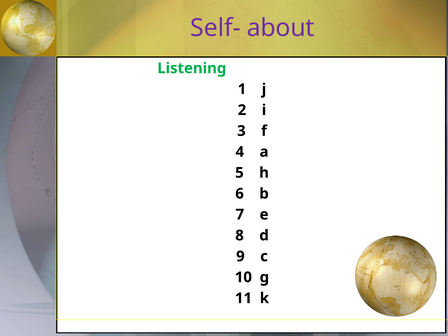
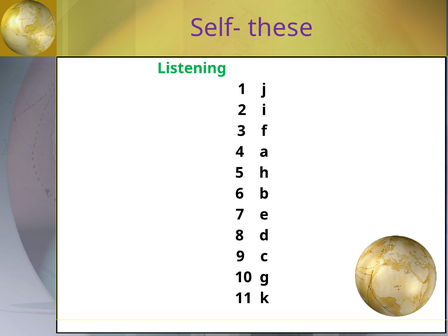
about: about -> these (280, 28)
